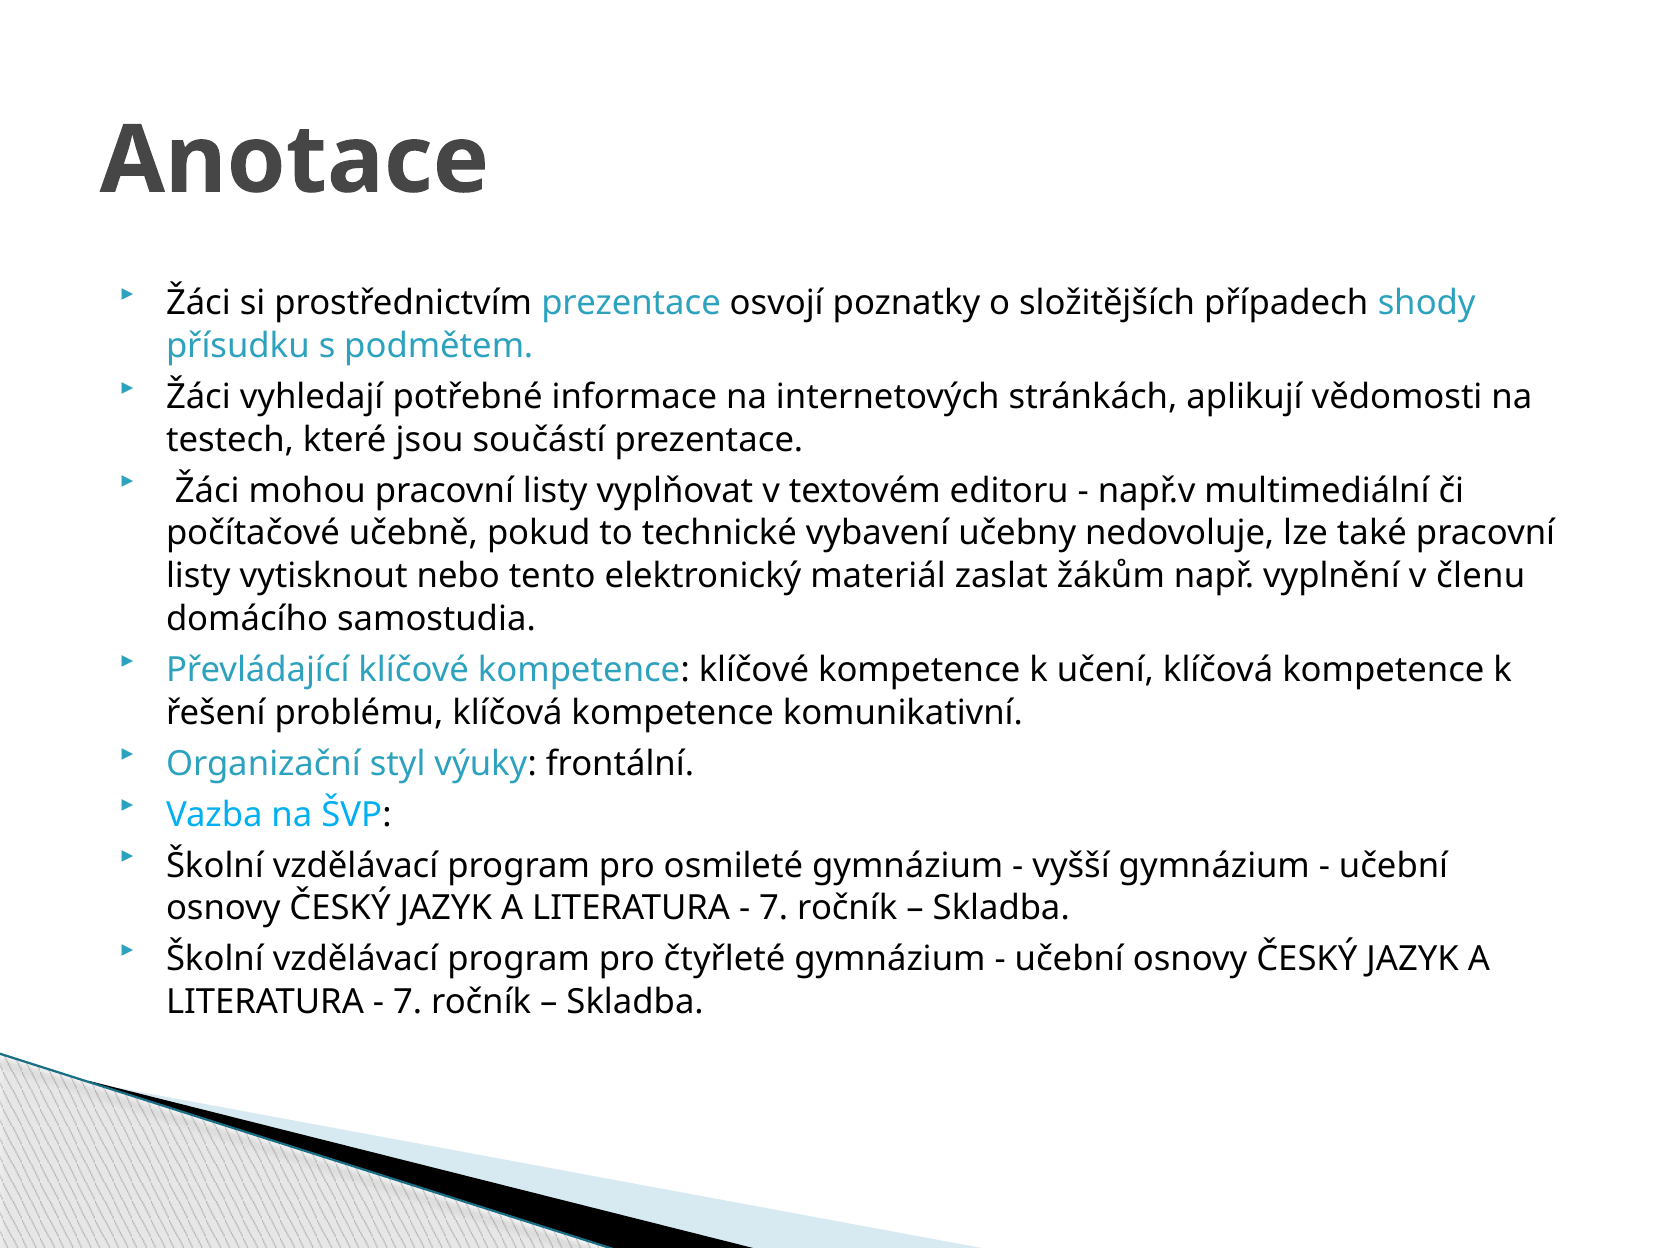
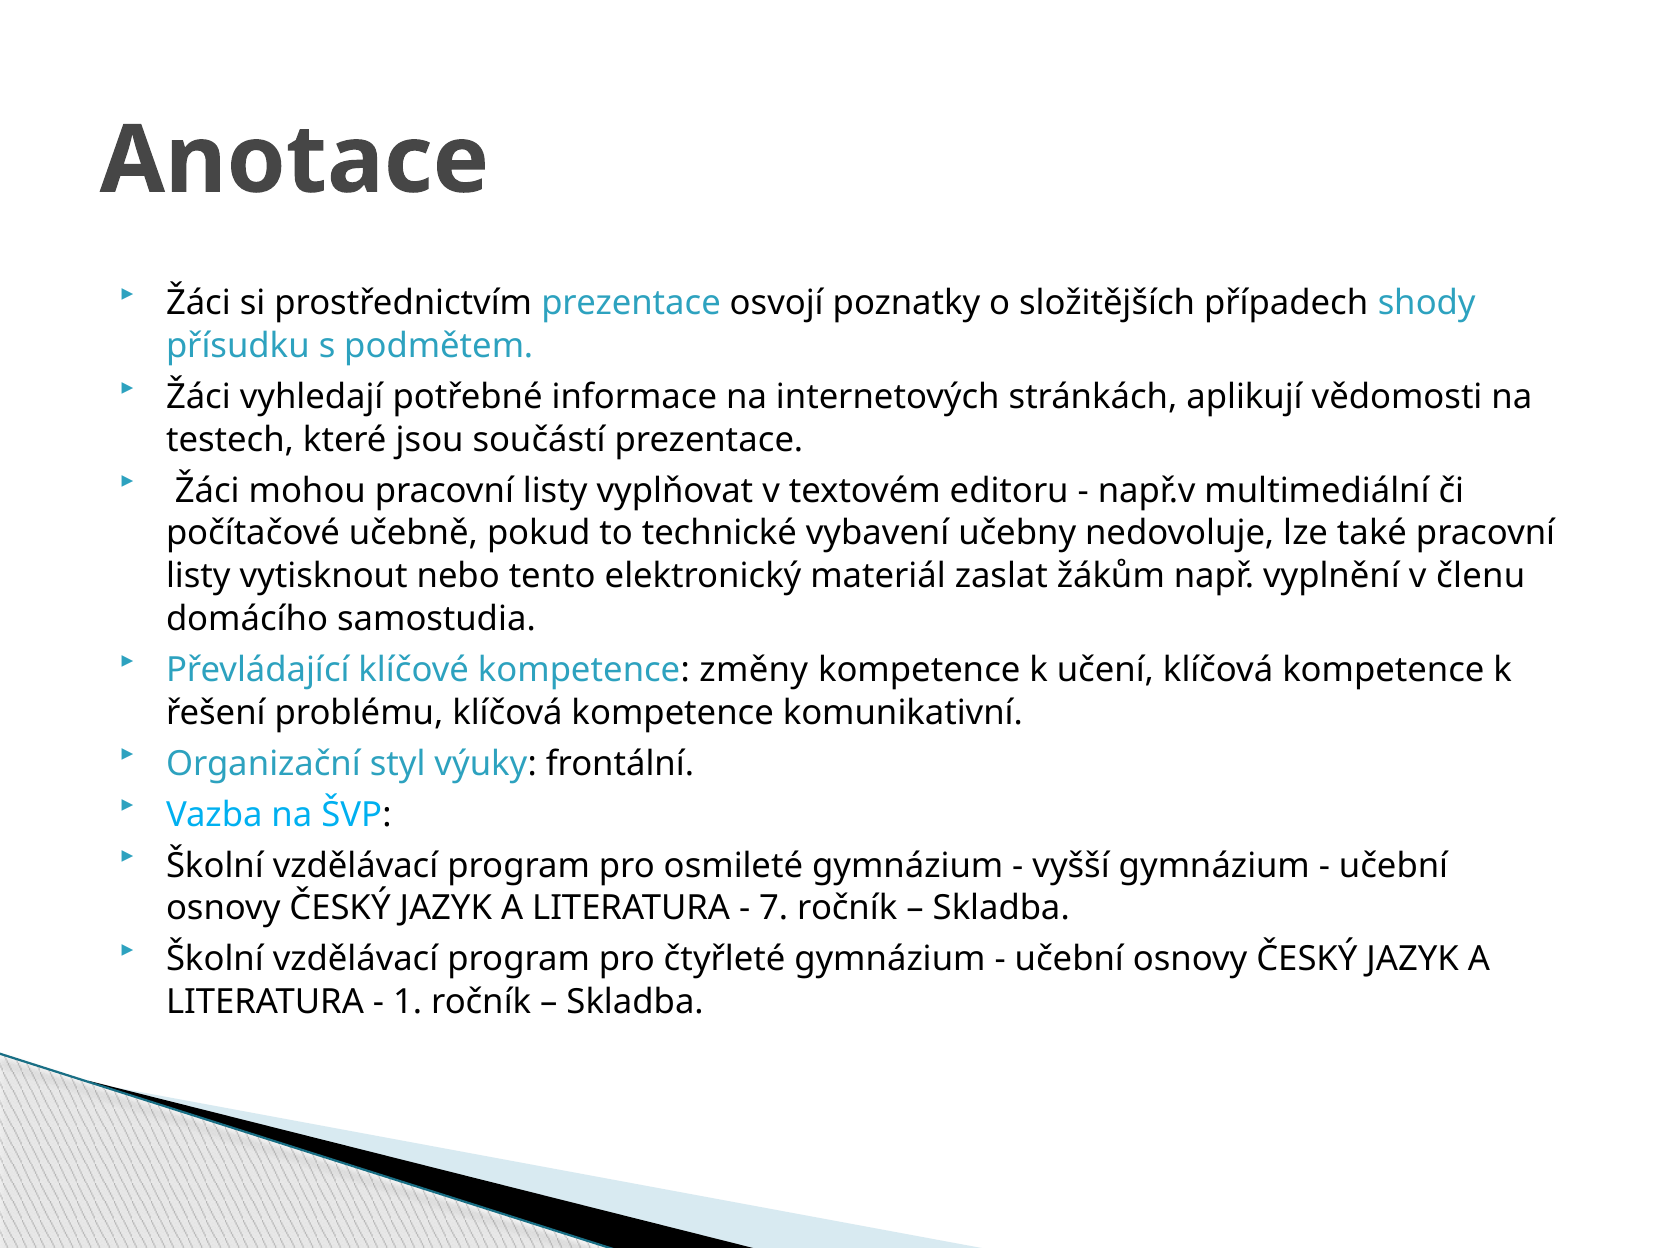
kompetence klíčové: klíčové -> změny (754, 670)
7: 7 -> 1 (408, 1002)
